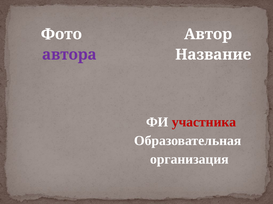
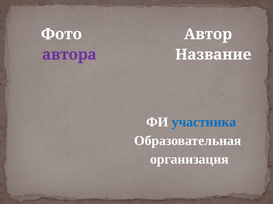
участника colour: red -> blue (204, 122)
